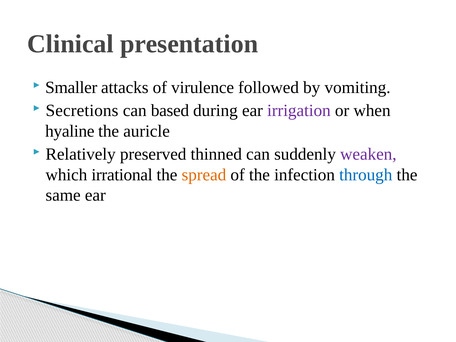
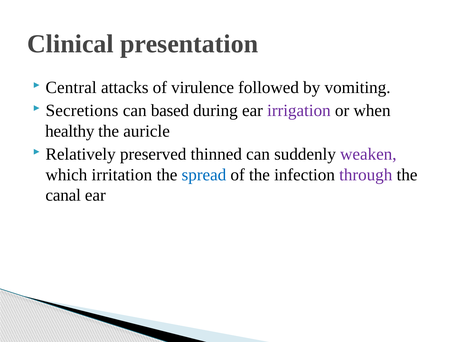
Smaller: Smaller -> Central (71, 88)
hyaline: hyaline -> healthy (70, 131)
irrational: irrational -> irritation (122, 175)
spread colour: orange -> blue (204, 175)
through colour: blue -> purple (366, 175)
same: same -> canal (63, 195)
